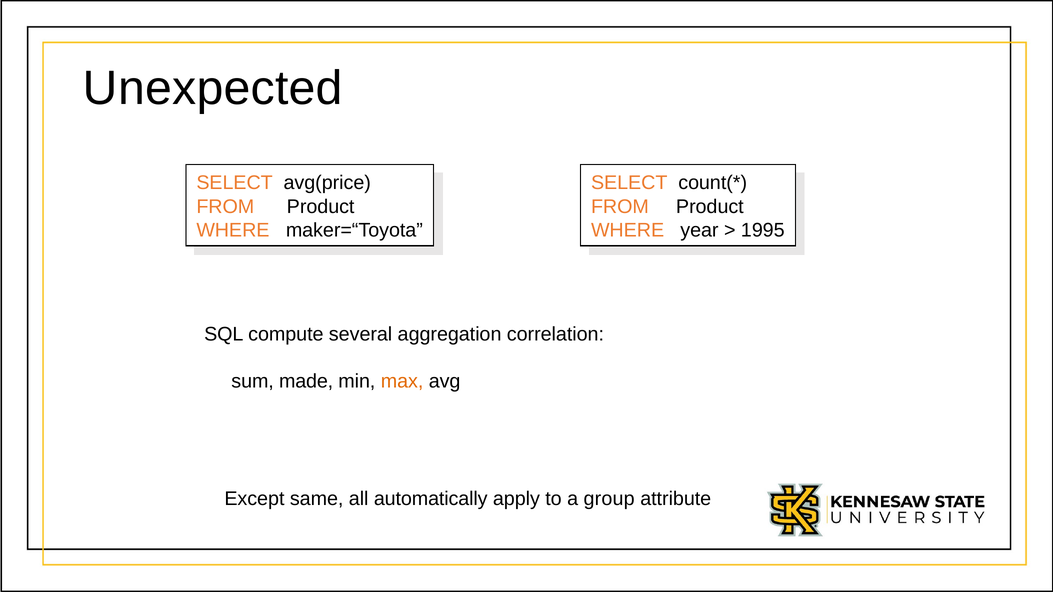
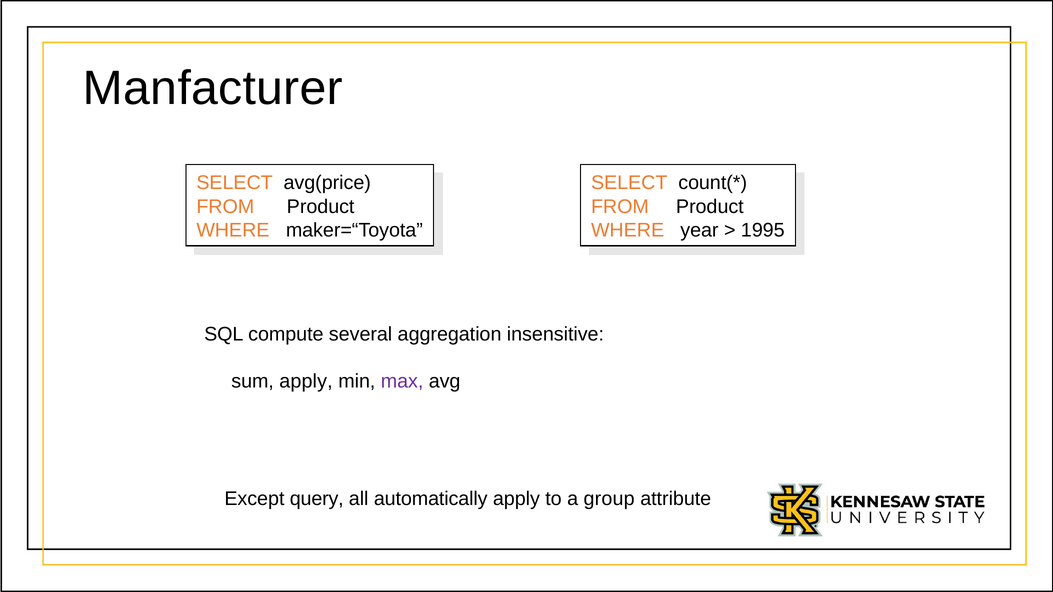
Unexpected: Unexpected -> Manfacturer (213, 89)
correlation: correlation -> insensitive (555, 334)
sum made: made -> apply (306, 382)
max colour: orange -> purple (402, 382)
same: same -> query (317, 499)
